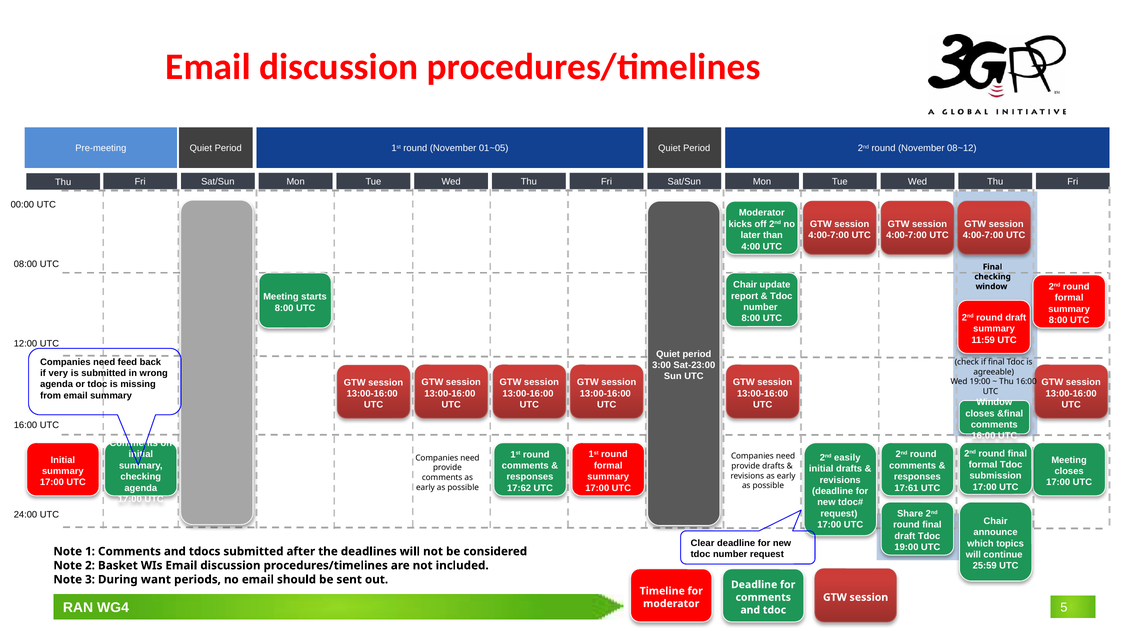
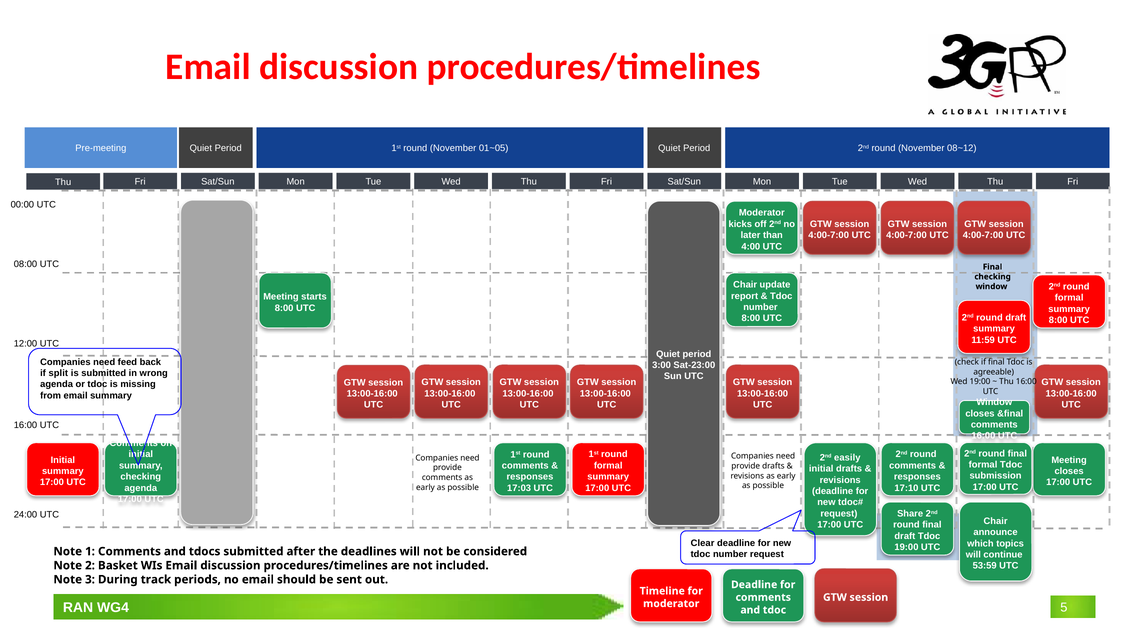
very: very -> split (58, 373)
17:61: 17:61 -> 17:10 (906, 488)
17:62: 17:62 -> 17:03 (519, 488)
25:59: 25:59 -> 53:59 (985, 566)
want: want -> track (156, 580)
